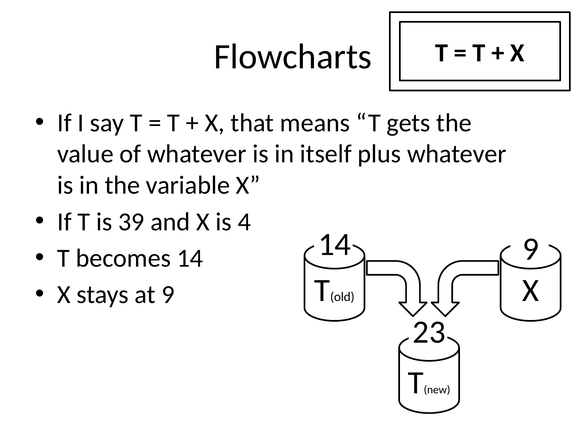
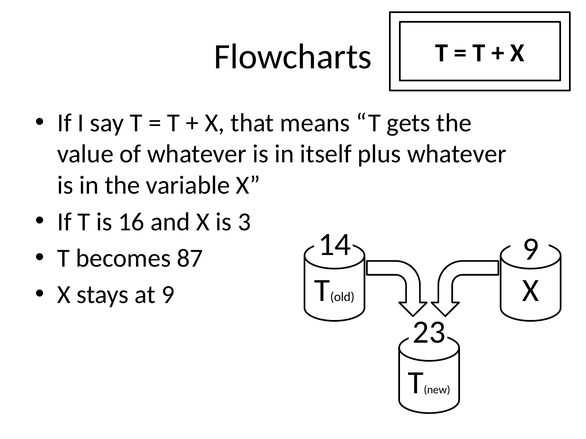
39: 39 -> 16 (131, 222)
4: 4 -> 3 (244, 222)
becomes 14: 14 -> 87 (190, 259)
